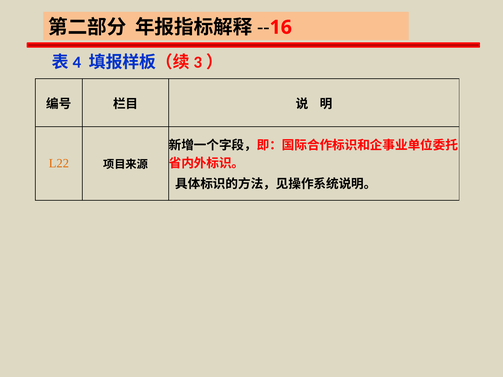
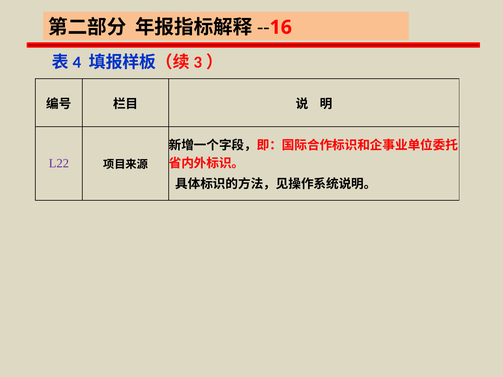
L22 colour: orange -> purple (59, 164)
